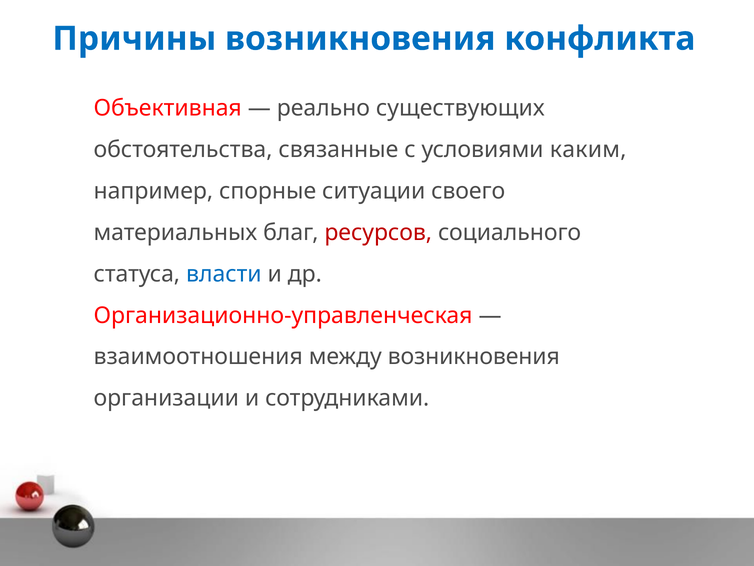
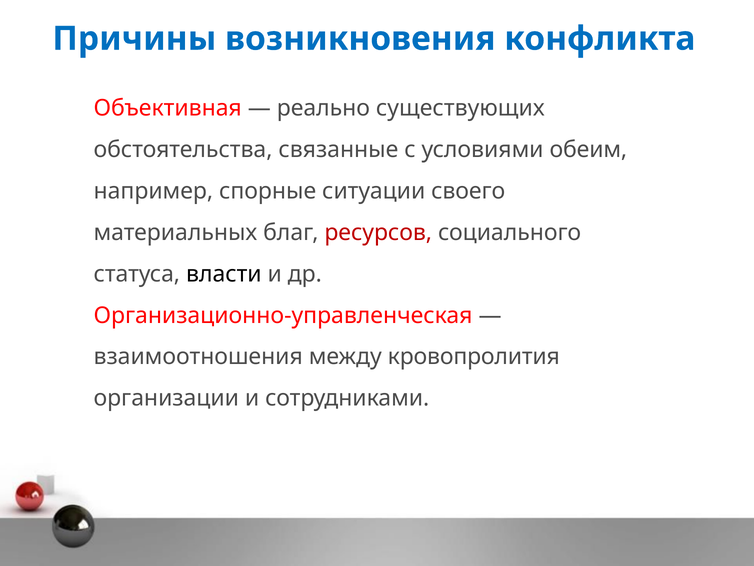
каким: каким -> обеим (588, 149)
власти colour: blue -> black (224, 274)
между возникновения: возникновения -> кровопролития (474, 357)
